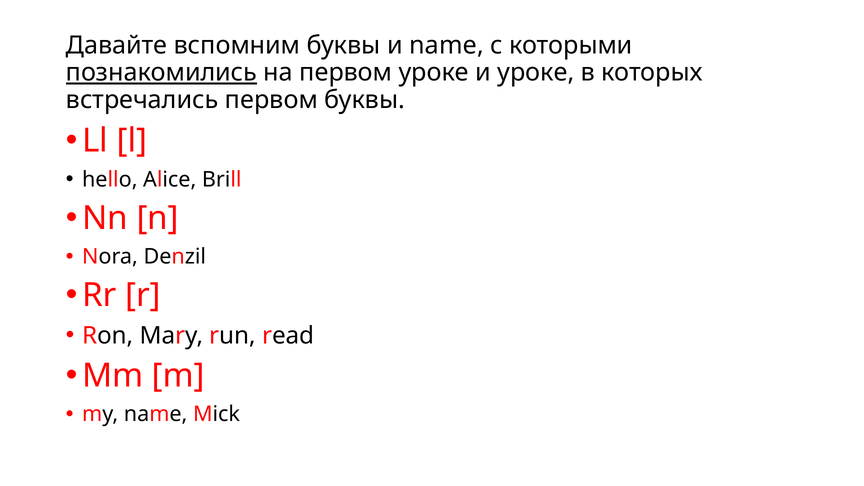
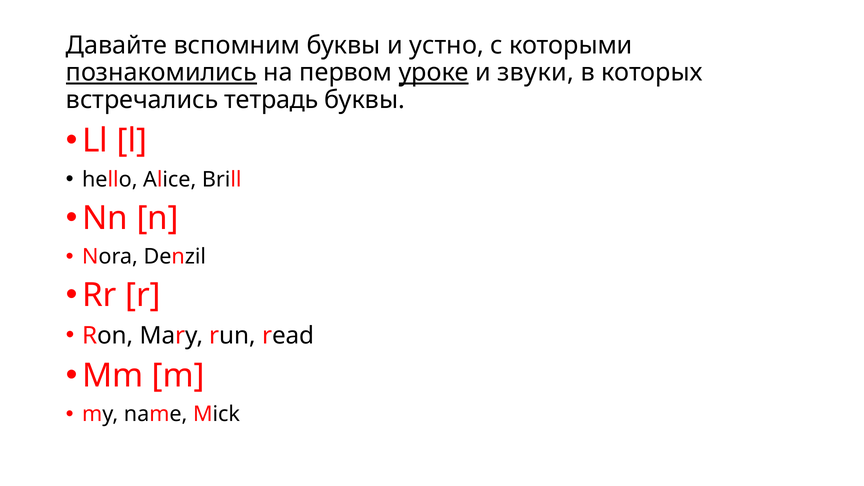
и name: name -> устно (447, 45)
уроке underline: none -> present (434, 73)
и уроке: уроке -> звуки (536, 73)
встречались первом: первом -> тетрадь (272, 100)
